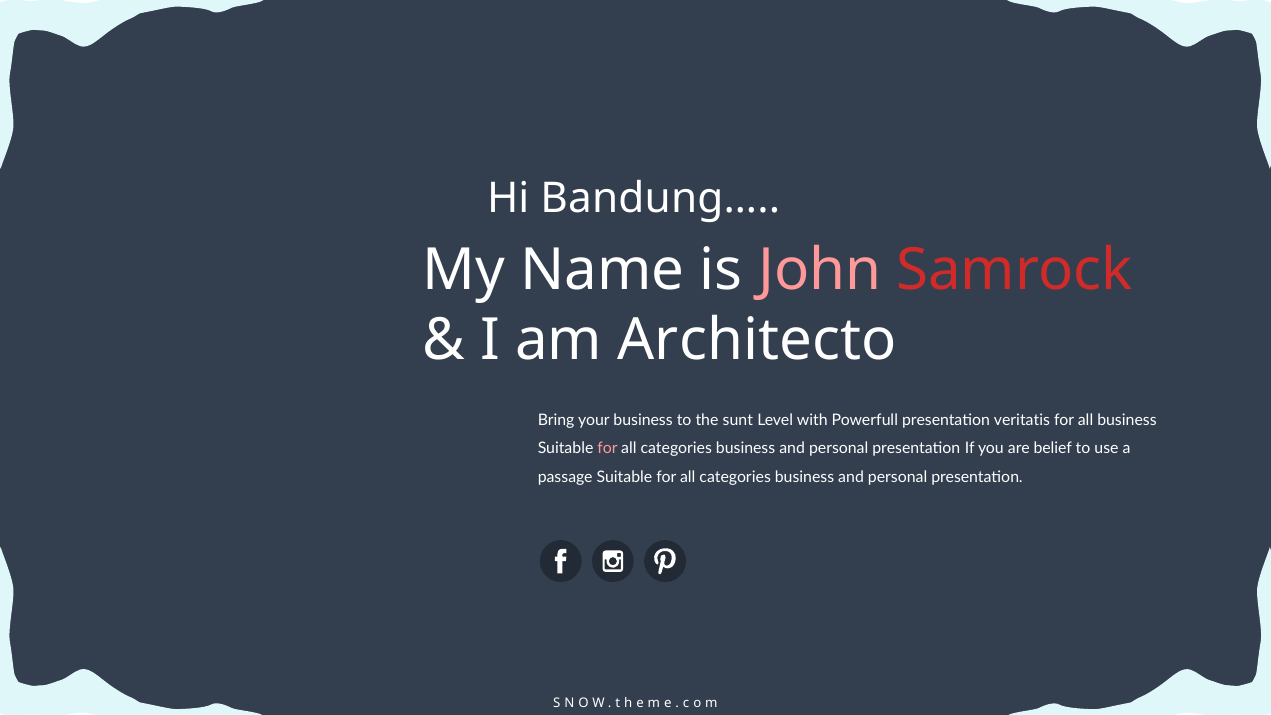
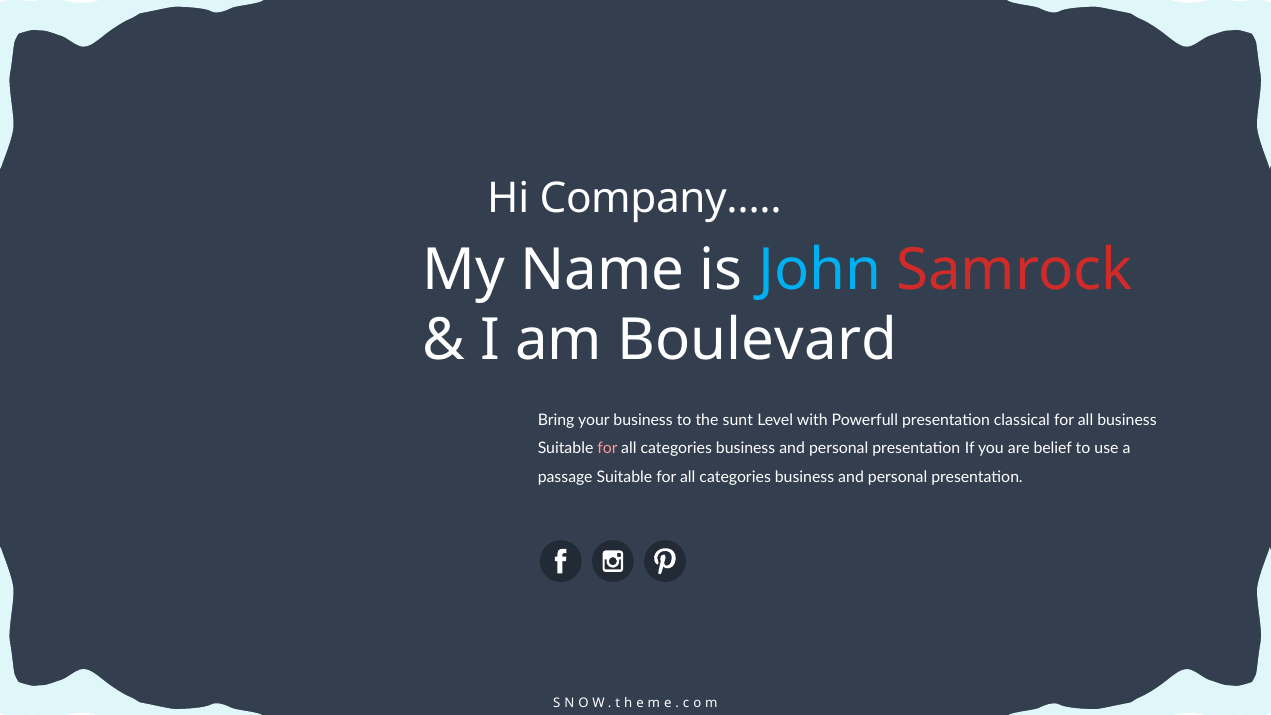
Bandung…: Bandung… -> Company… (661, 199)
John colour: pink -> light blue (820, 271)
Architecto: Architecto -> Boulevard (757, 340)
veritatis: veritatis -> classical (1022, 420)
